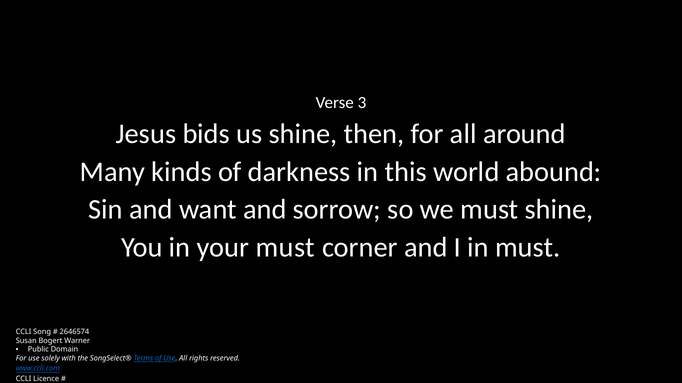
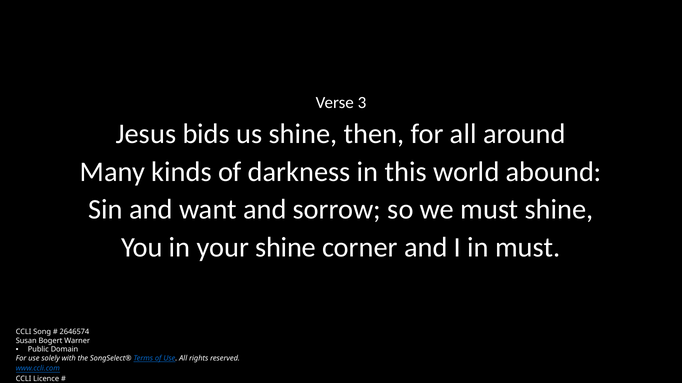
your must: must -> shine (286, 248)
